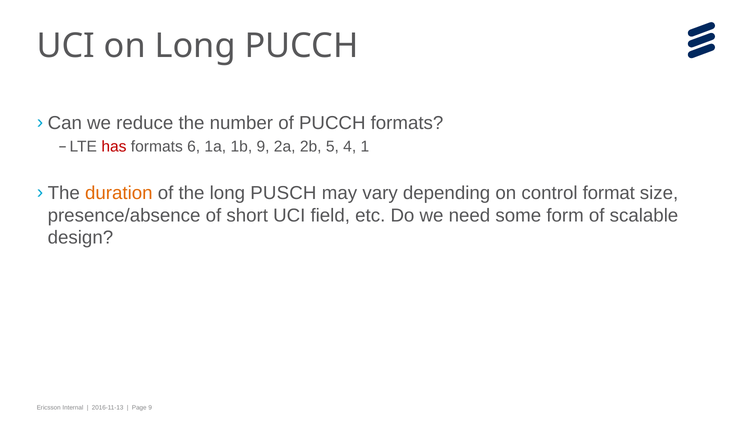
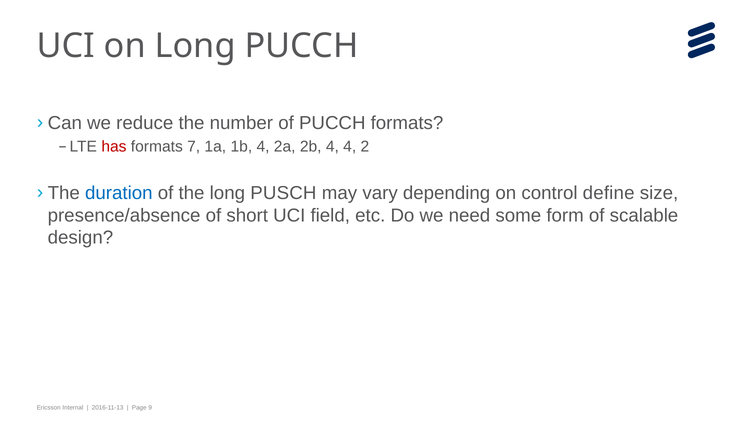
6: 6 -> 7 (194, 146)
1b 9: 9 -> 4 (263, 146)
2b 5: 5 -> 4 (332, 146)
1: 1 -> 2 (365, 146)
duration colour: orange -> blue (119, 193)
format: format -> define (609, 193)
